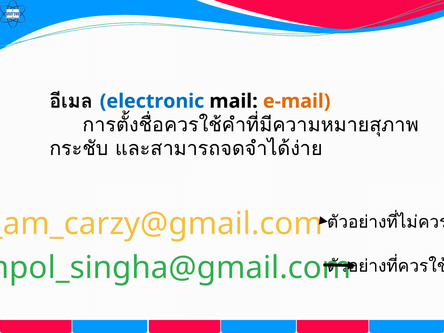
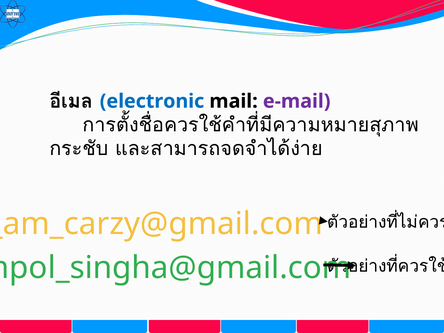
e-mail colour: orange -> purple (297, 101)
